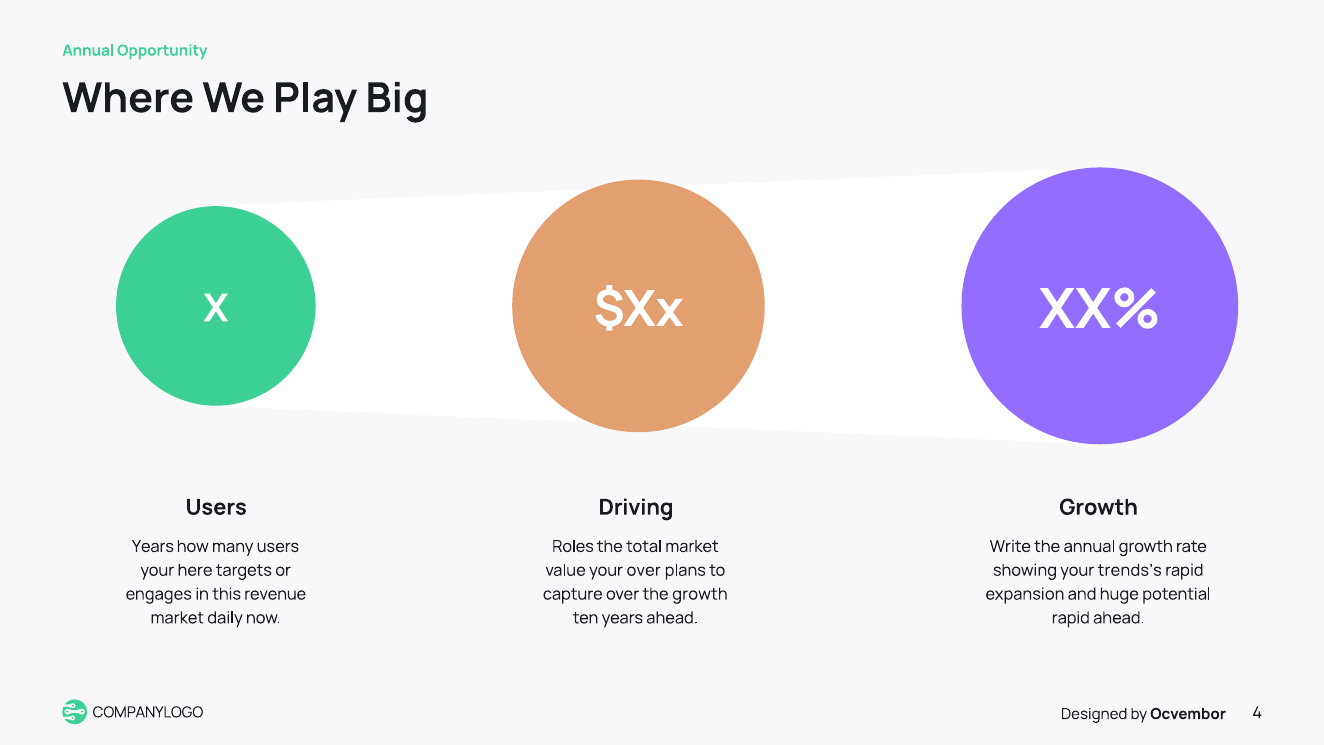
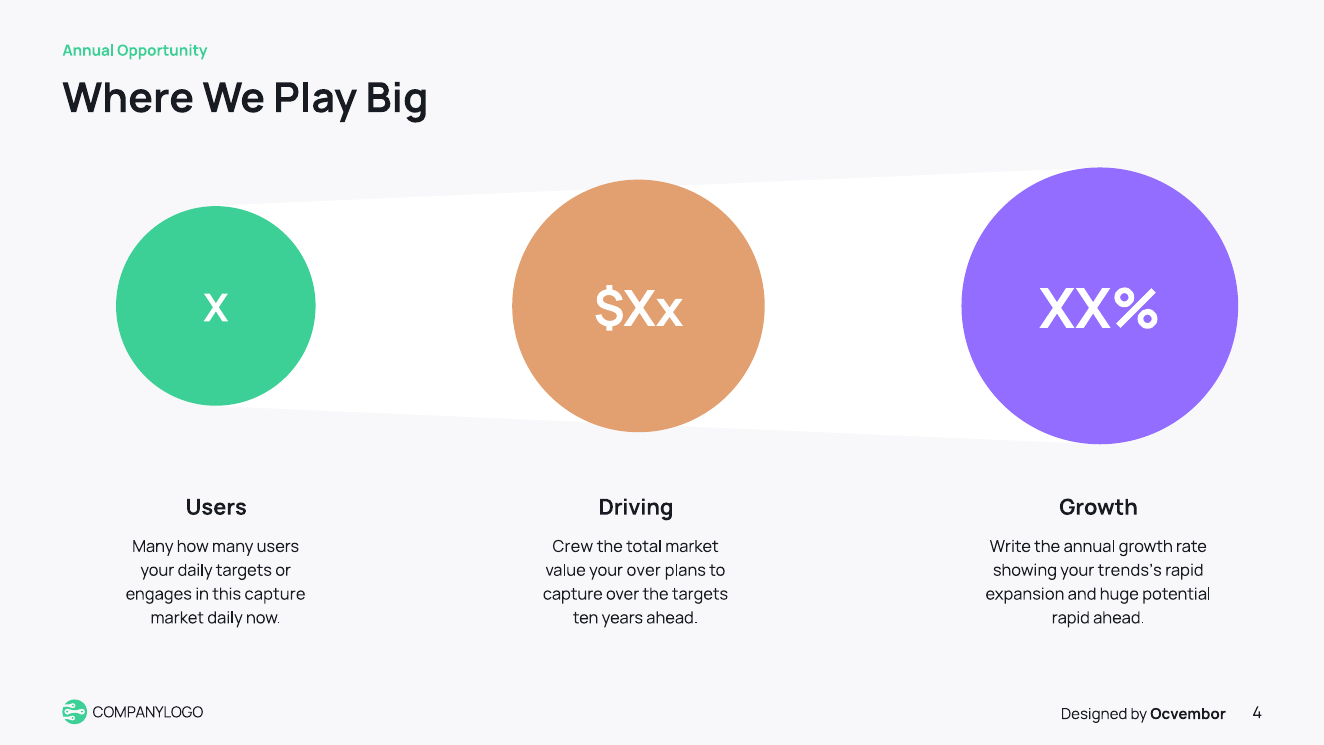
Years: Years -> Many (153, 546)
Roles: Roles -> Crew (573, 546)
your here: here -> daily (195, 570)
this revenue: revenue -> capture (275, 594)
the growth: growth -> targets (700, 594)
